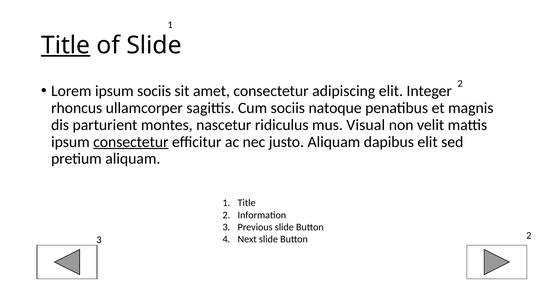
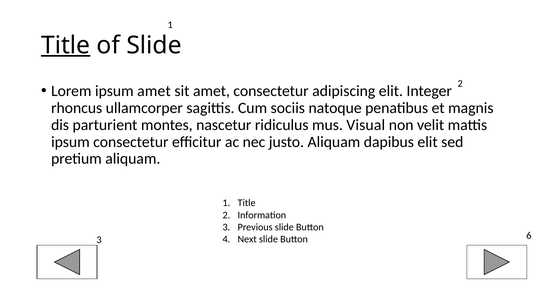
ipsum sociis: sociis -> amet (154, 91)
consectetur underline: present -> none (131, 142)
3 2: 2 -> 6 (529, 235)
